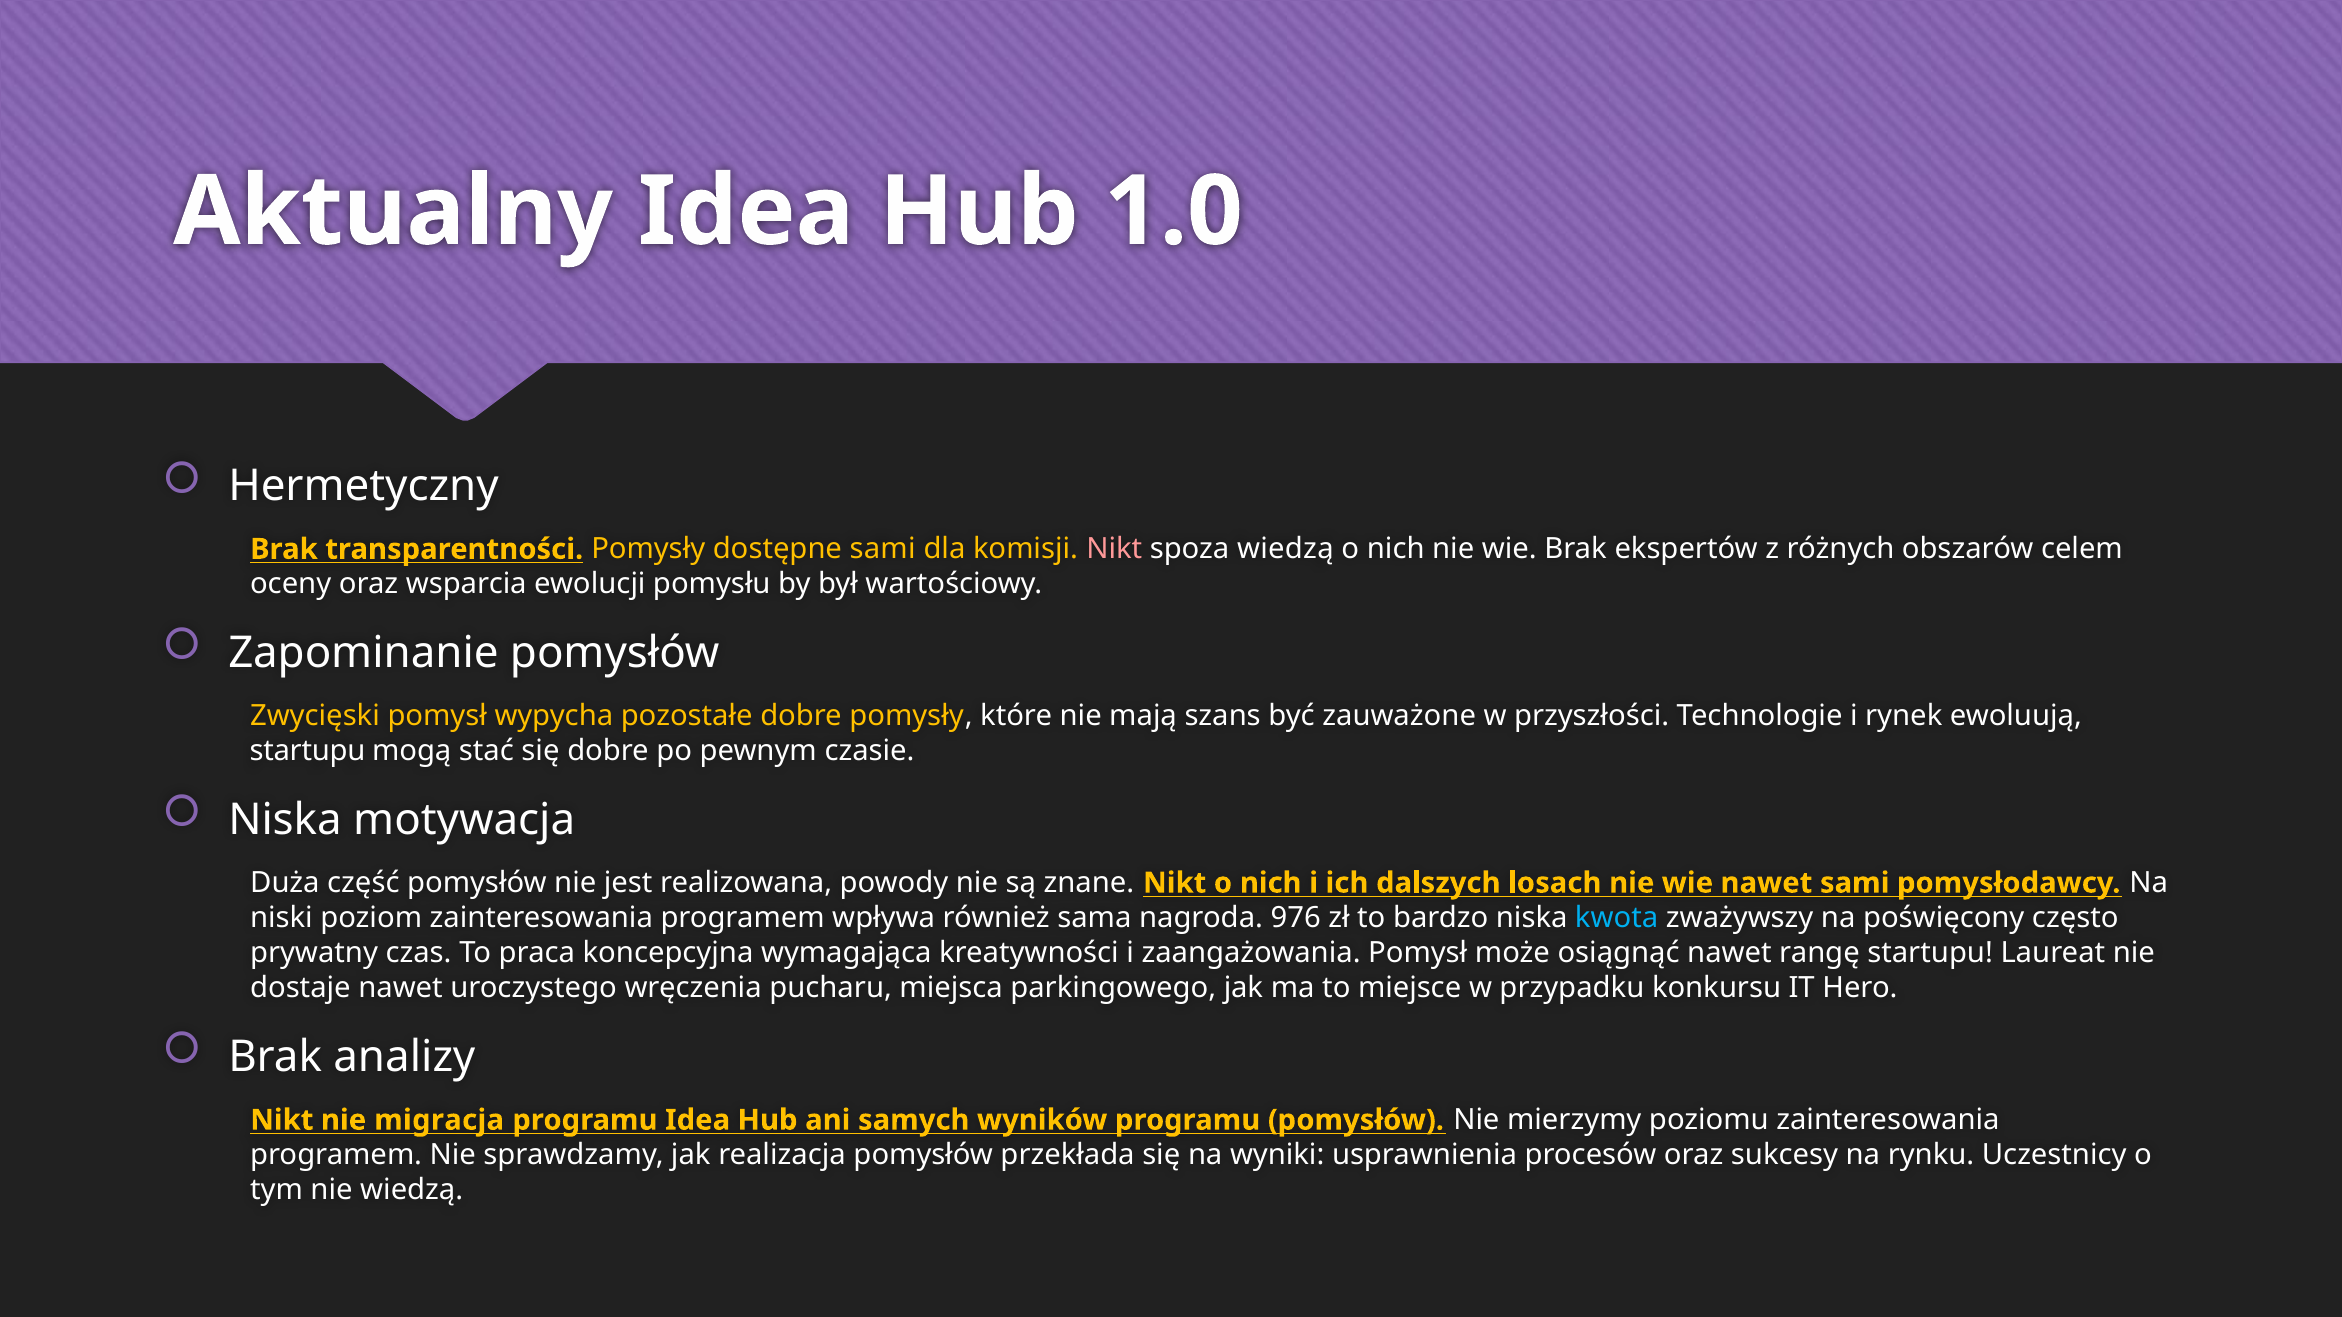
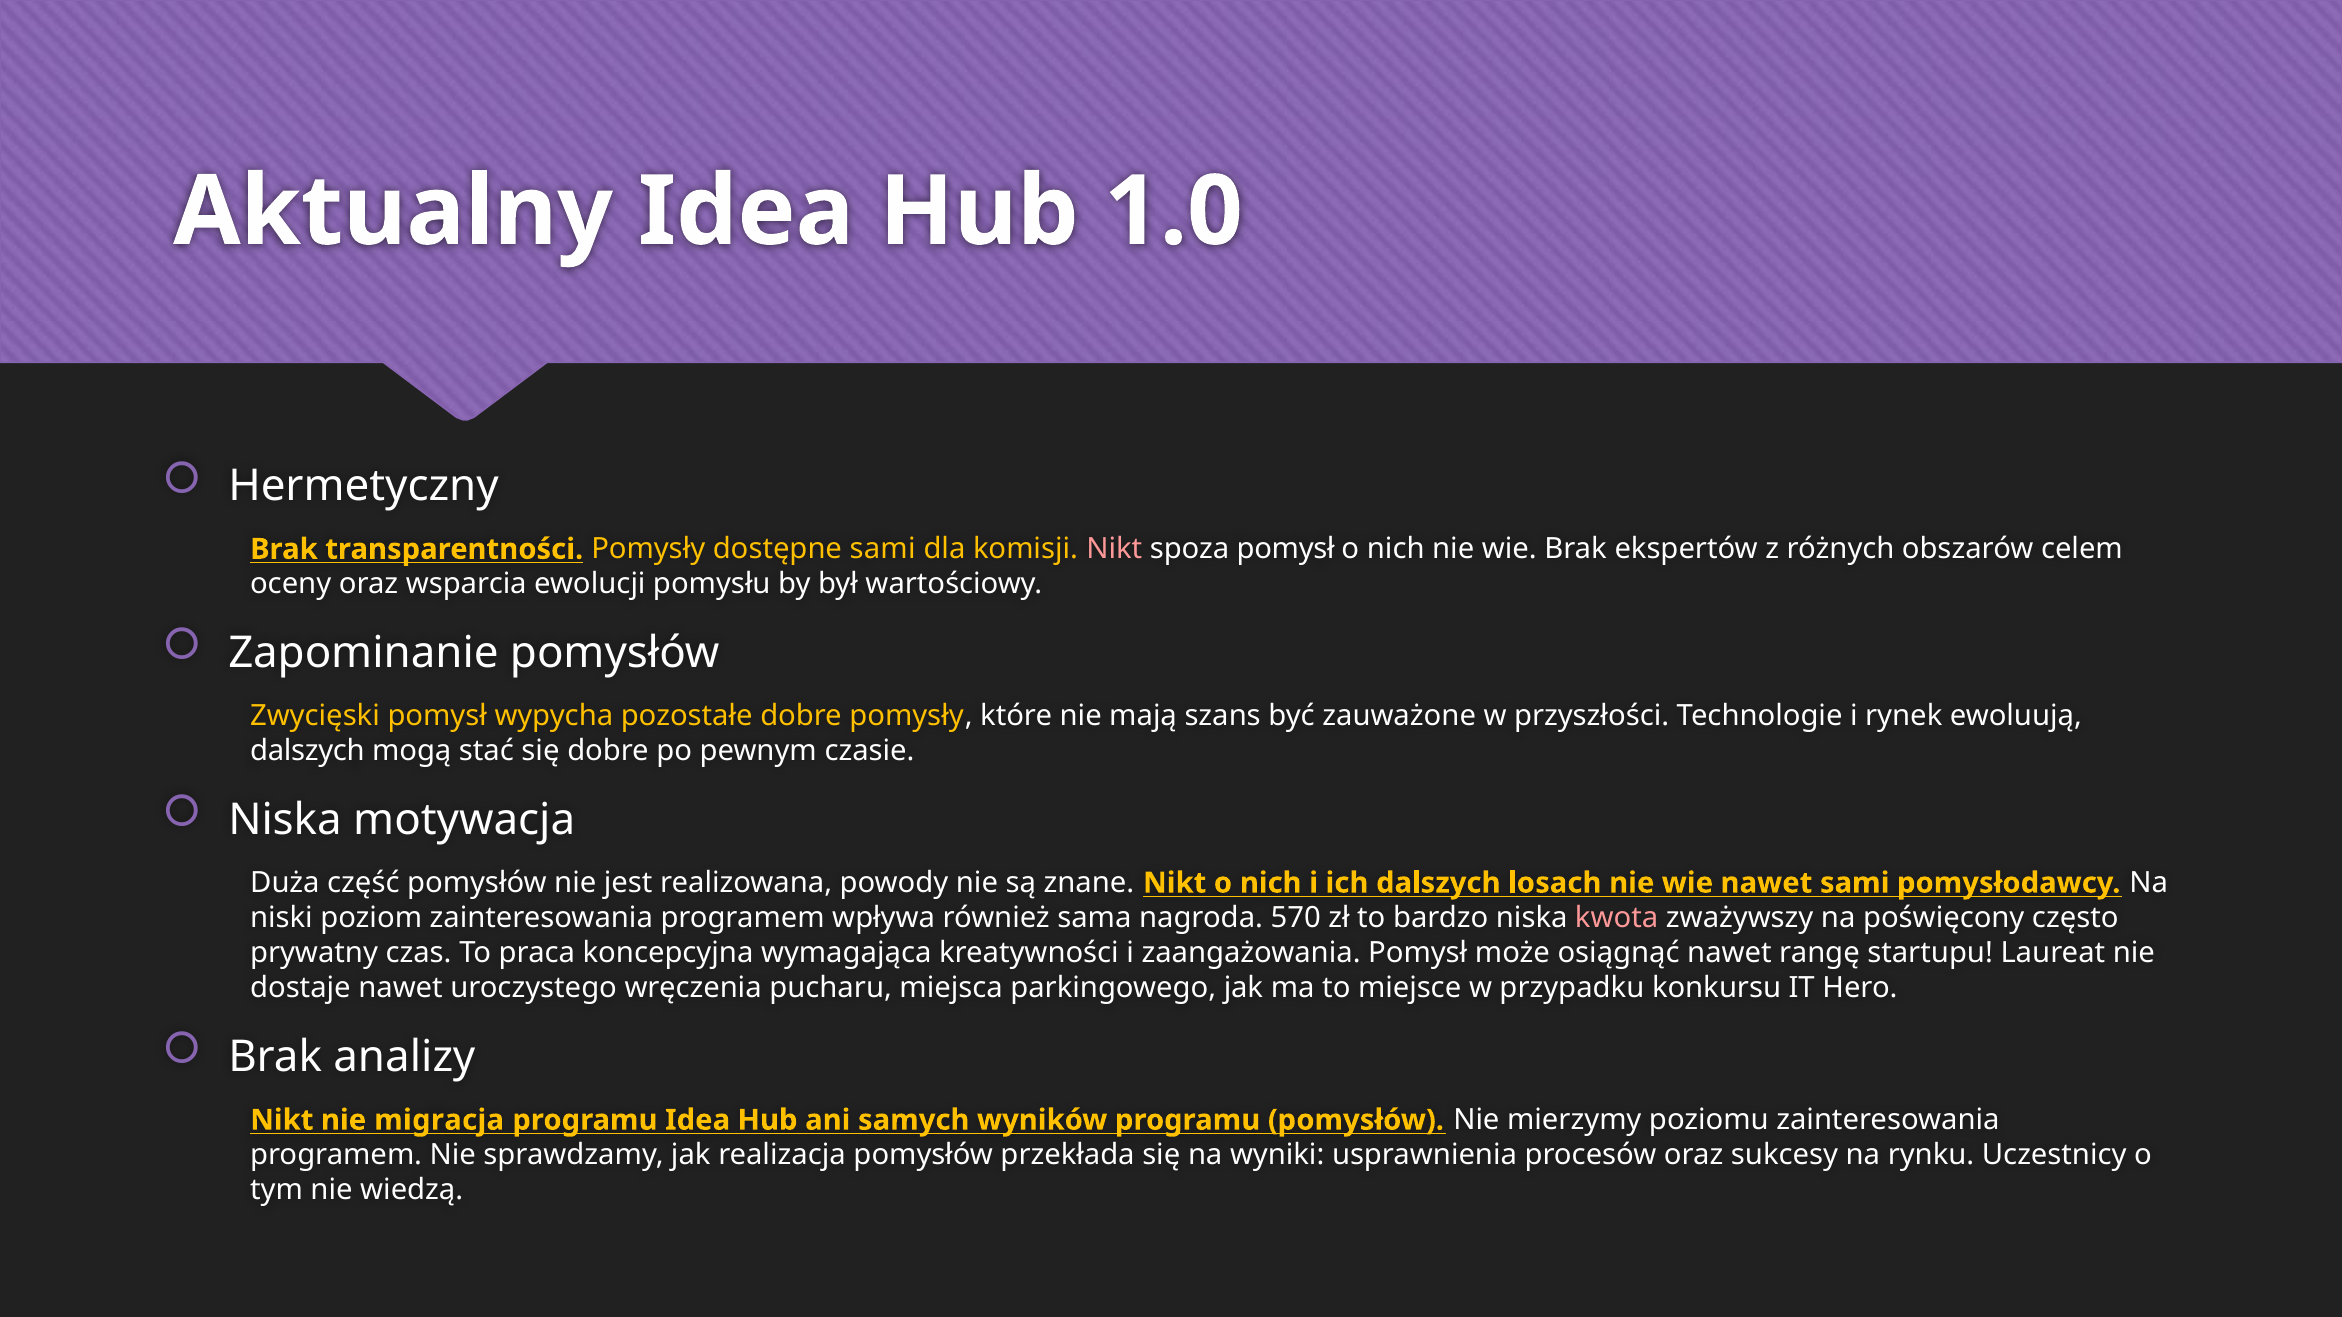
spoza wiedzą: wiedzą -> pomysł (1286, 549)
startupu: startupu -> dalszych (307, 751)
976: 976 -> 570 (1296, 918)
kwota colour: light blue -> pink (1617, 918)
